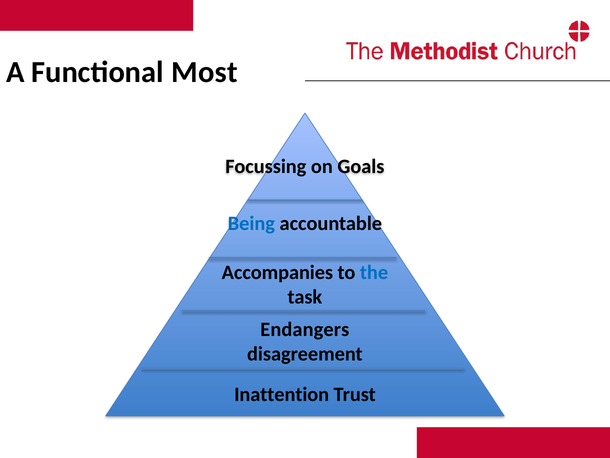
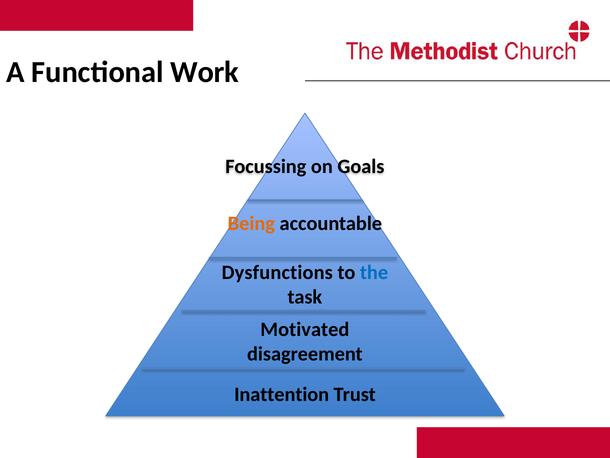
Most: Most -> Work (205, 72)
Being colour: blue -> orange (251, 223)
Accompanies: Accompanies -> Dysfunctions (277, 272)
Endangers: Endangers -> Motivated (305, 329)
